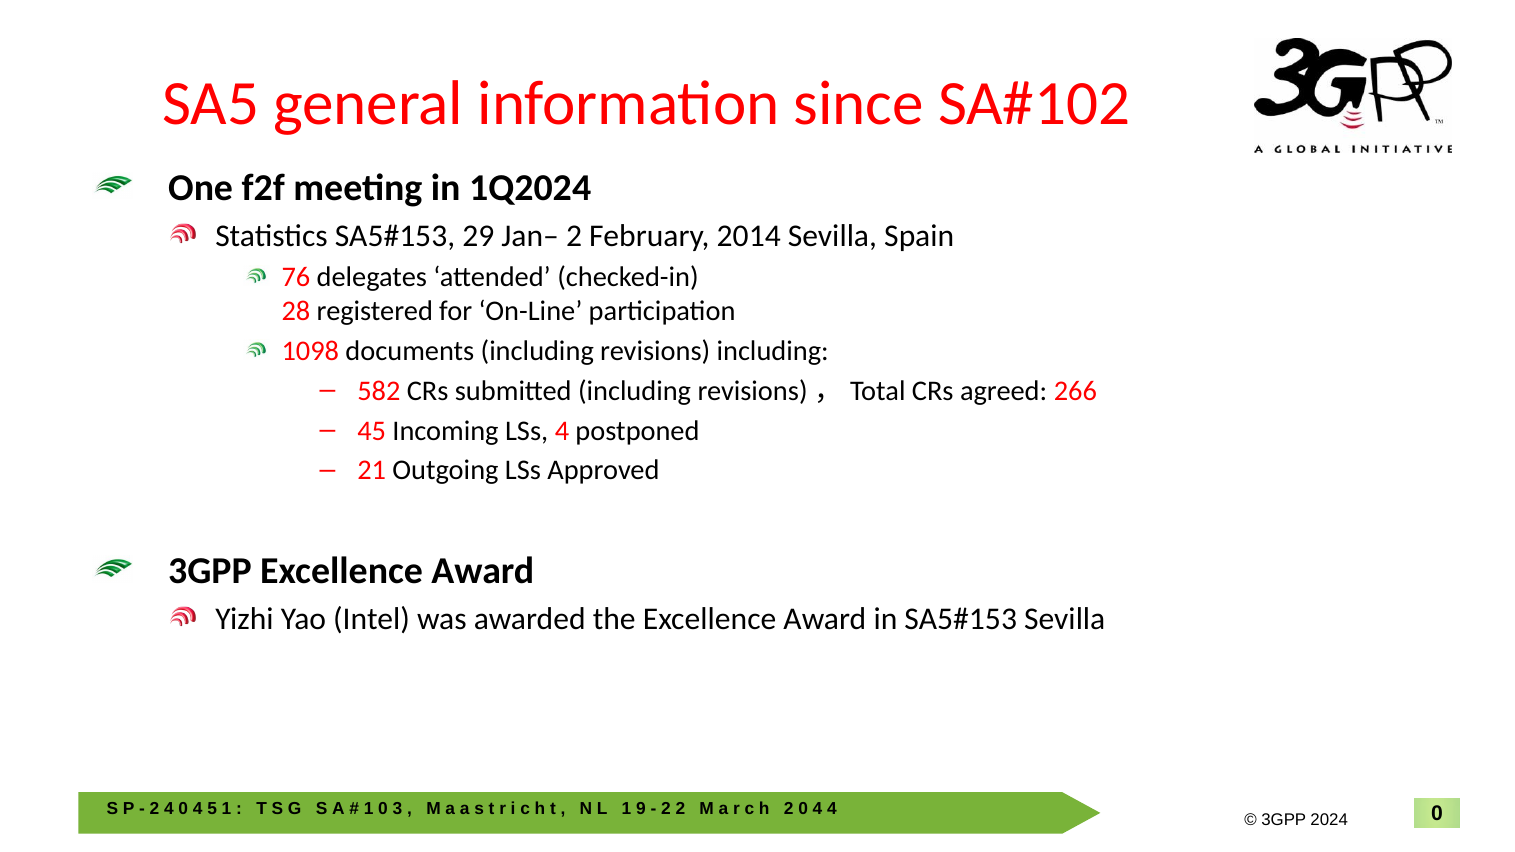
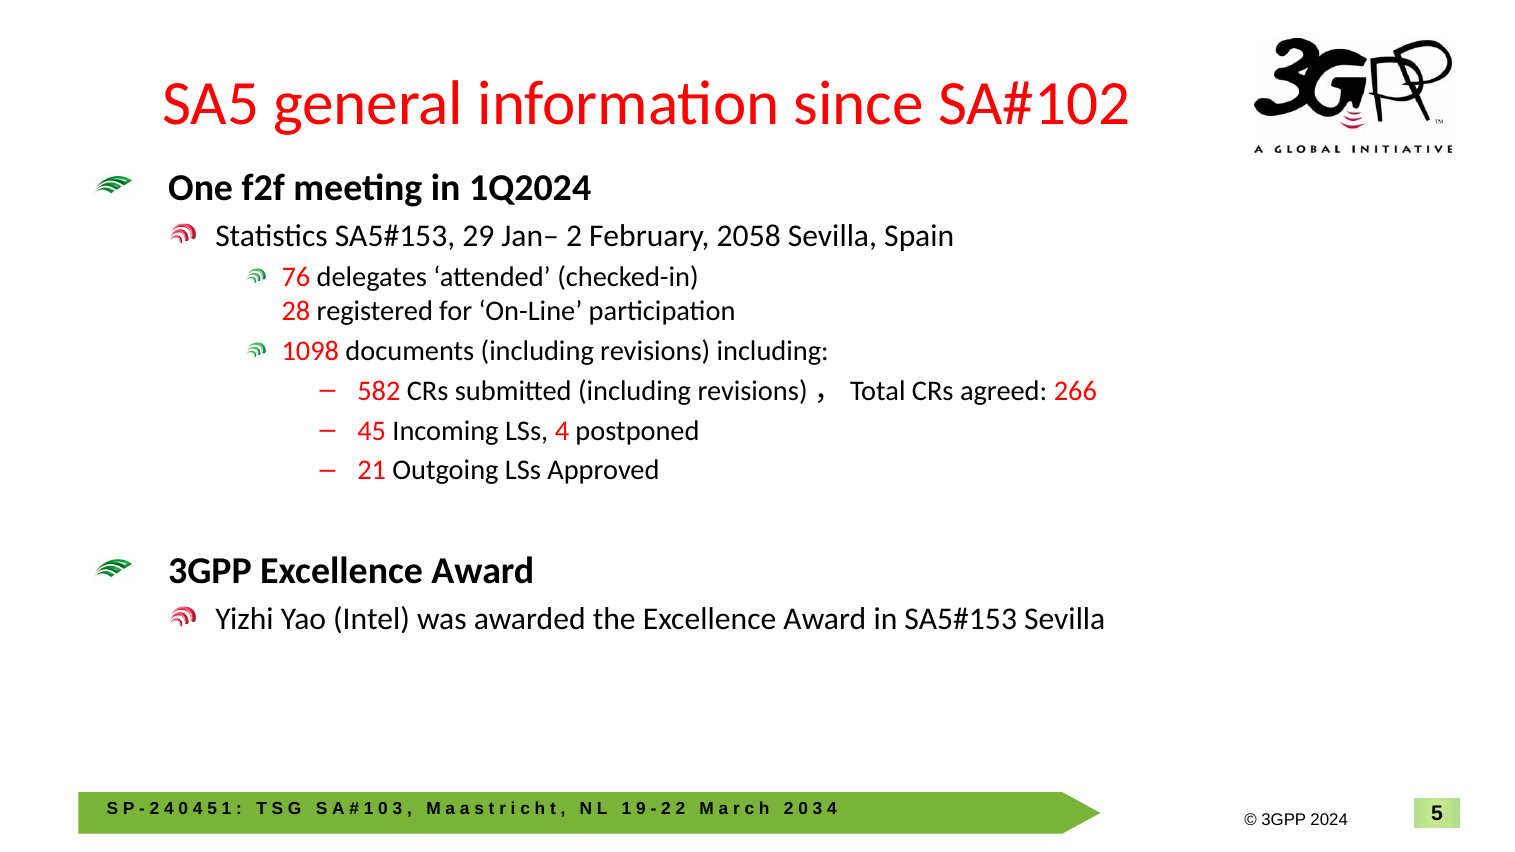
2014: 2014 -> 2058 (749, 236)
4: 4 -> 3 (818, 809)
2024 0: 0 -> 5 (1437, 814)
